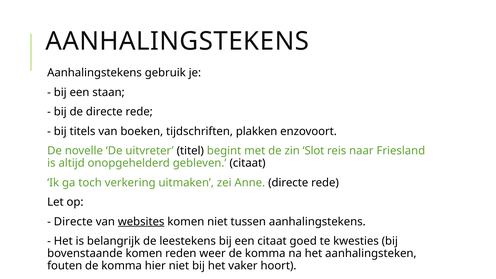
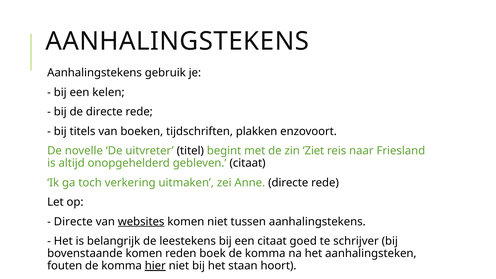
staan: staan -> kelen (108, 92)
Slot: Slot -> Ziet (313, 151)
kwesties: kwesties -> schrijver (356, 241)
weer: weer -> boek (213, 253)
hier underline: none -> present (155, 266)
vaker: vaker -> staan (243, 266)
